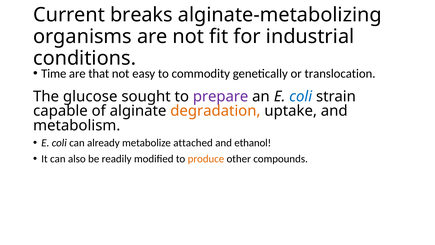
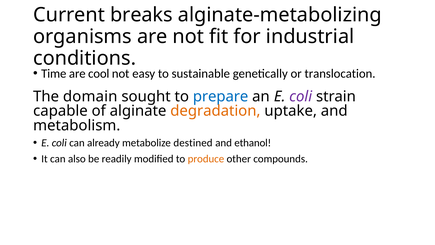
that: that -> cool (99, 74)
commodity: commodity -> sustainable (201, 74)
glucose: glucose -> domain (90, 96)
prepare colour: purple -> blue (221, 96)
coli colour: blue -> purple (301, 96)
attached: attached -> destined (193, 143)
